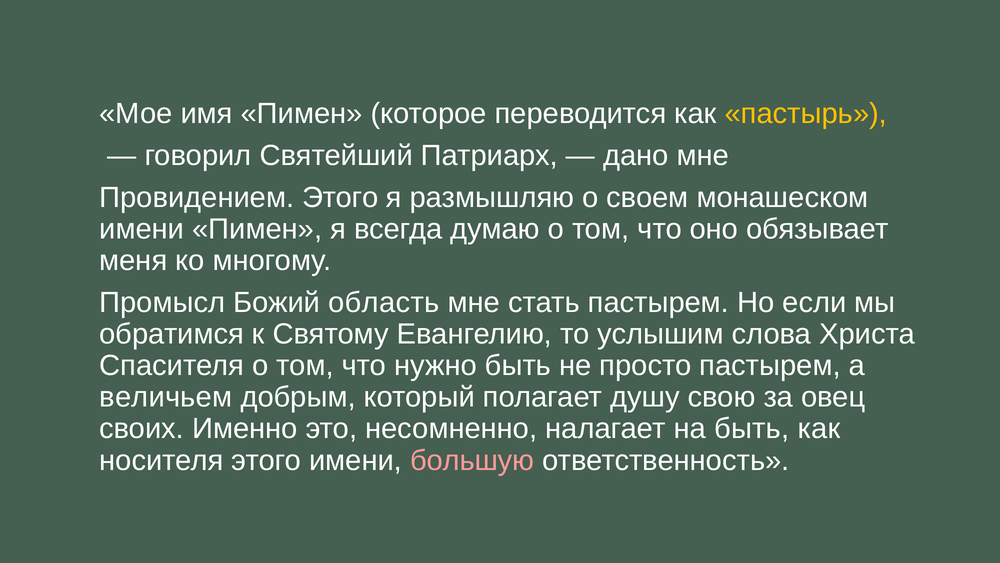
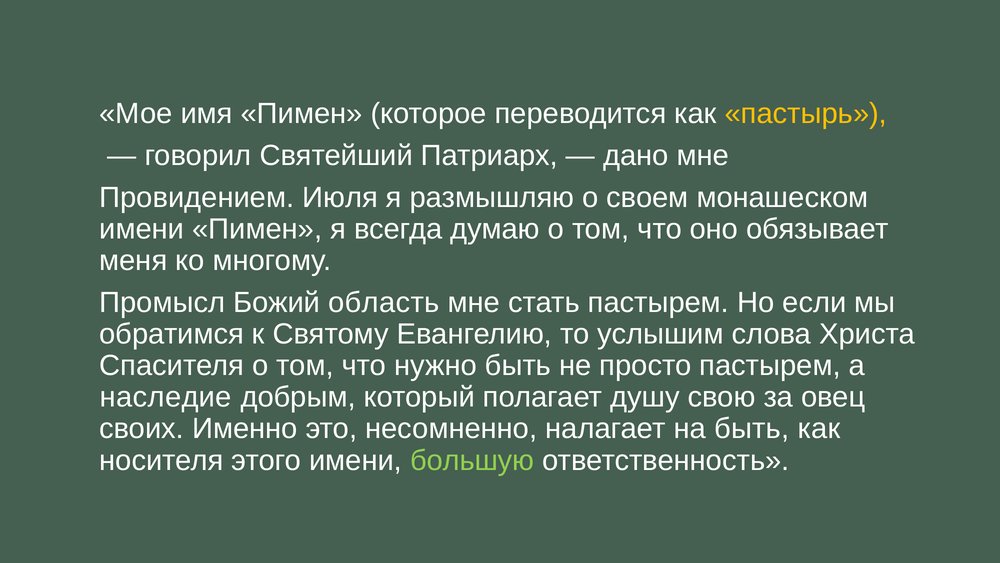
Провидением Этого: Этого -> Июля (340, 198)
величьем: величьем -> наследие (166, 397)
большую colour: pink -> light green (472, 460)
